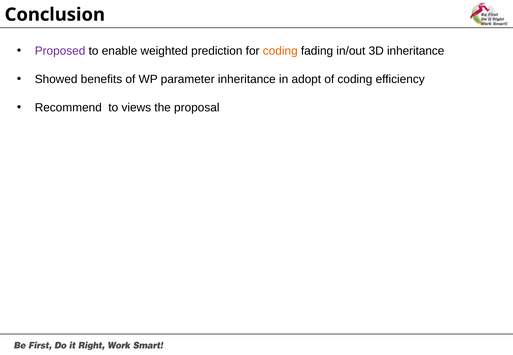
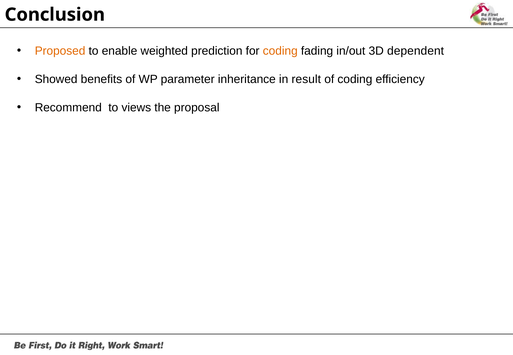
Proposed colour: purple -> orange (60, 51)
3D inheritance: inheritance -> dependent (416, 51)
adopt: adopt -> result (306, 79)
